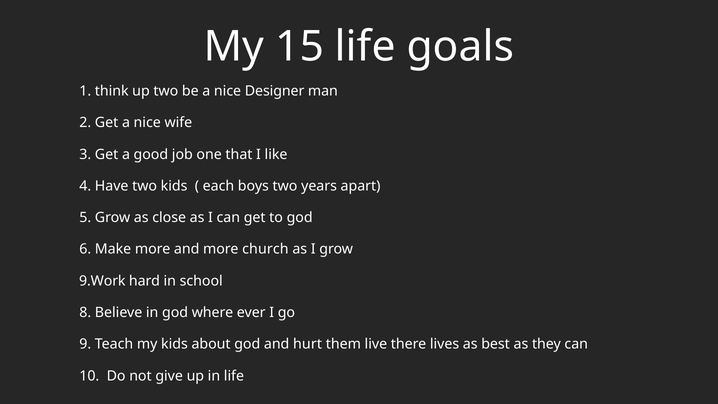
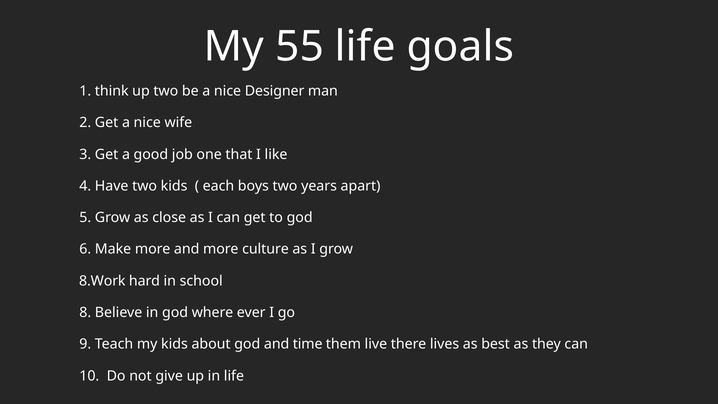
15: 15 -> 55 (300, 47)
church: church -> culture (265, 249)
9.Work: 9.Work -> 8.Work (102, 281)
hurt: hurt -> time (308, 344)
